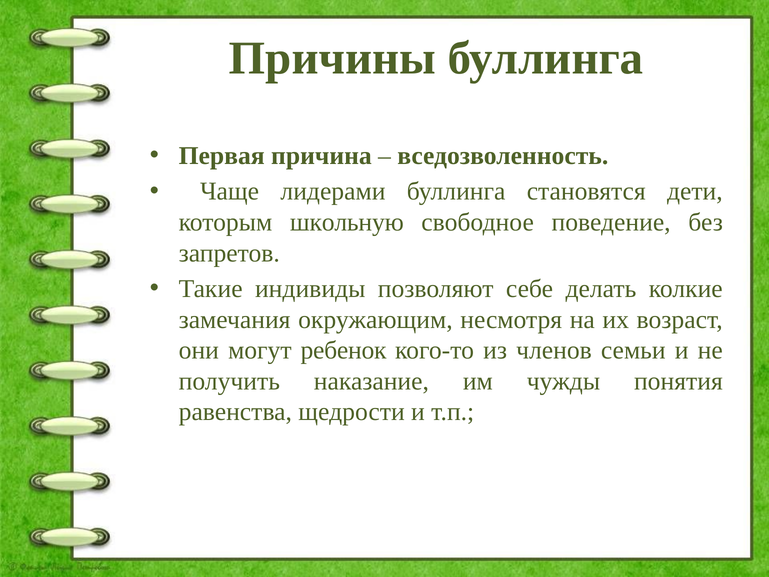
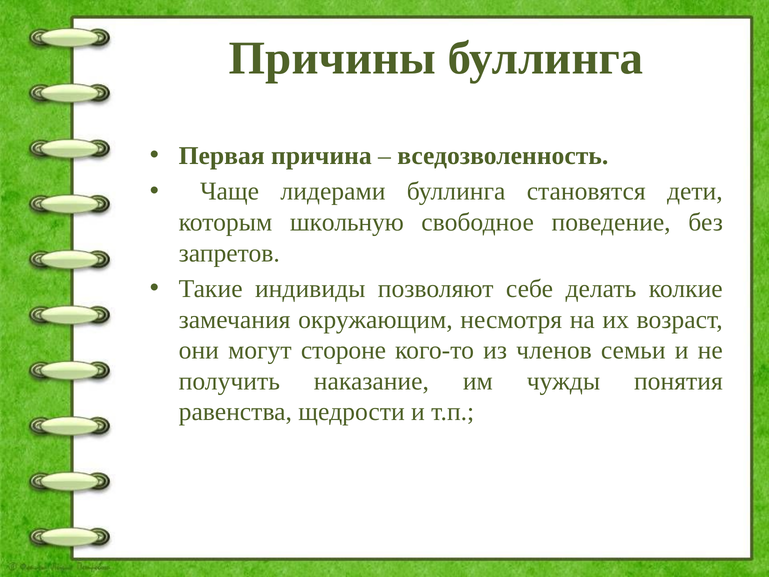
ребенок: ребенок -> стороне (343, 350)
